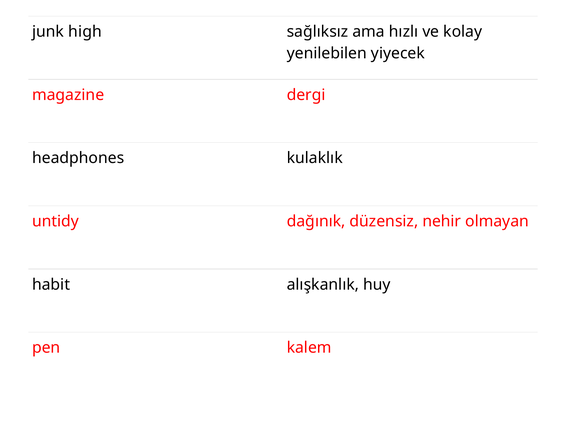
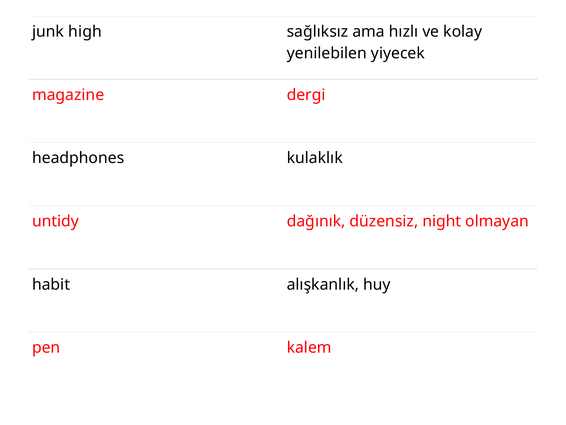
nehir: nehir -> night (442, 221)
